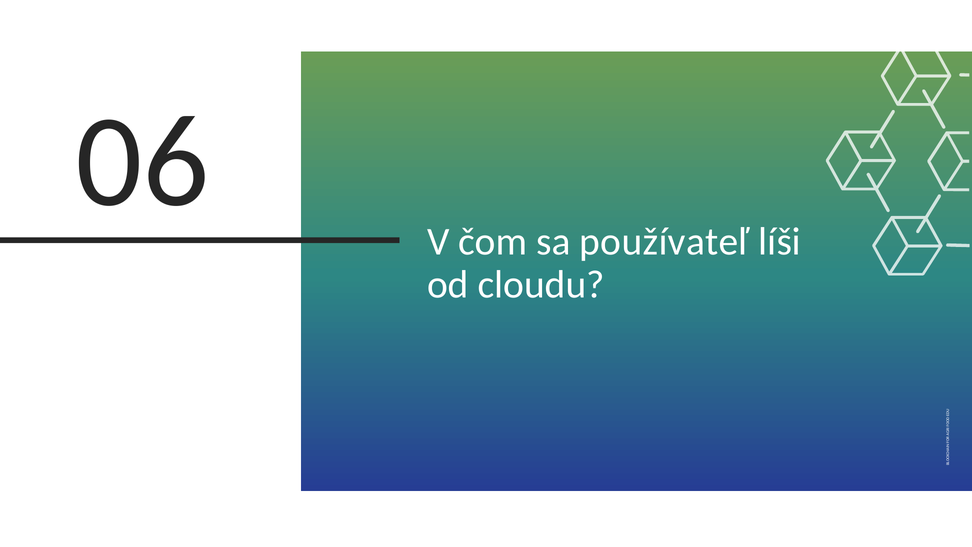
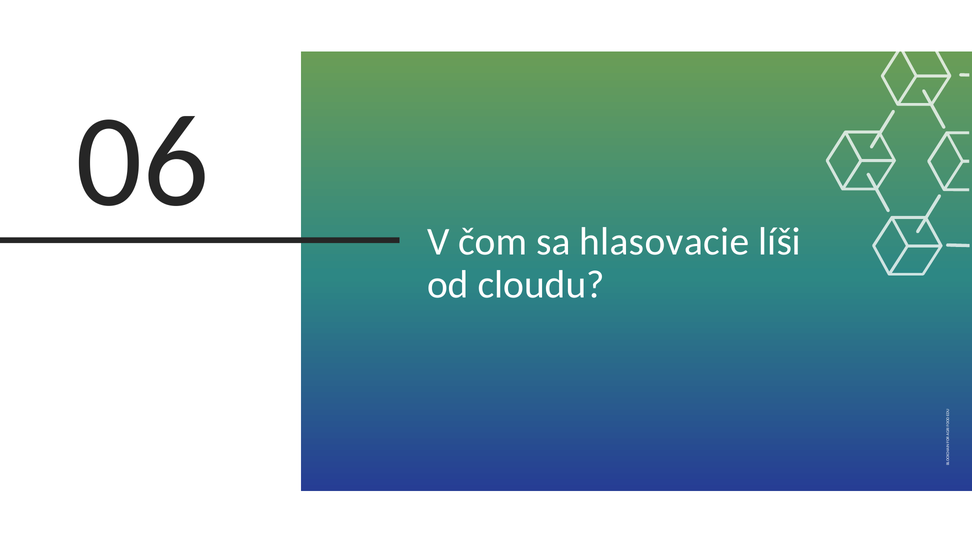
používateľ: používateľ -> hlasovacie (664, 242)
